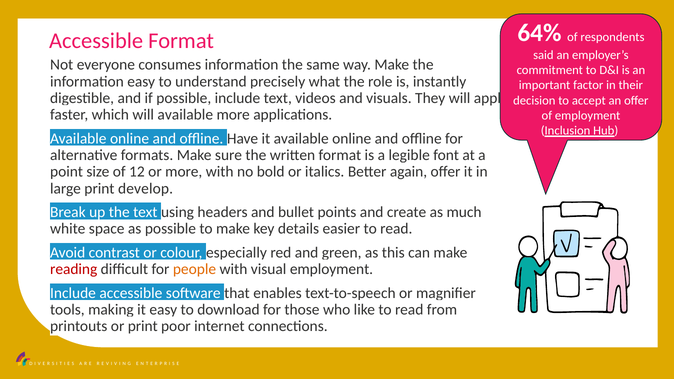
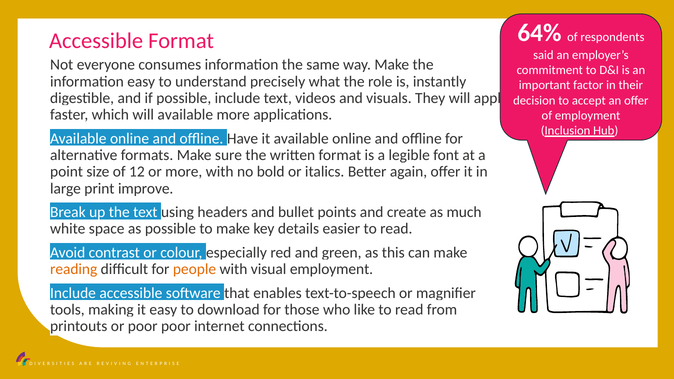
develop: develop -> improve (146, 189)
reading colour: red -> orange (74, 269)
or print: print -> poor (143, 326)
